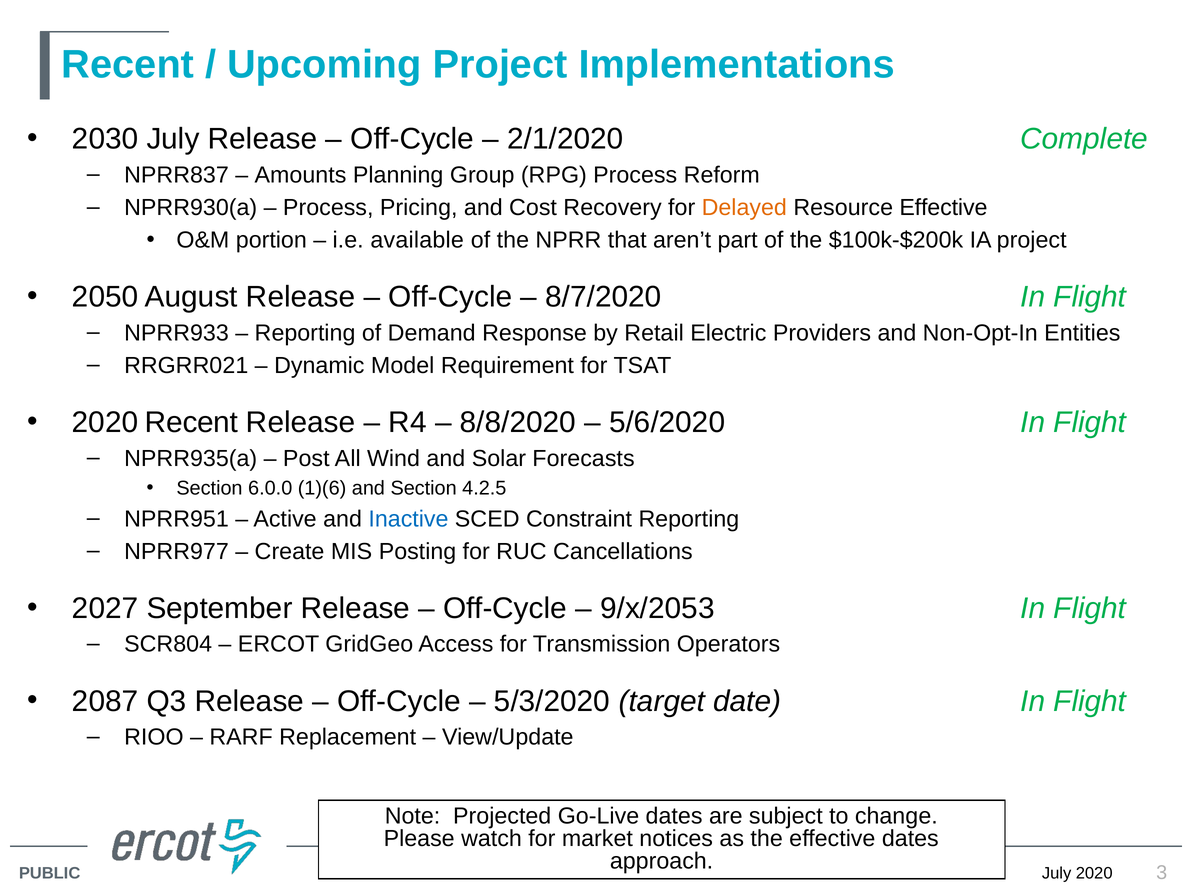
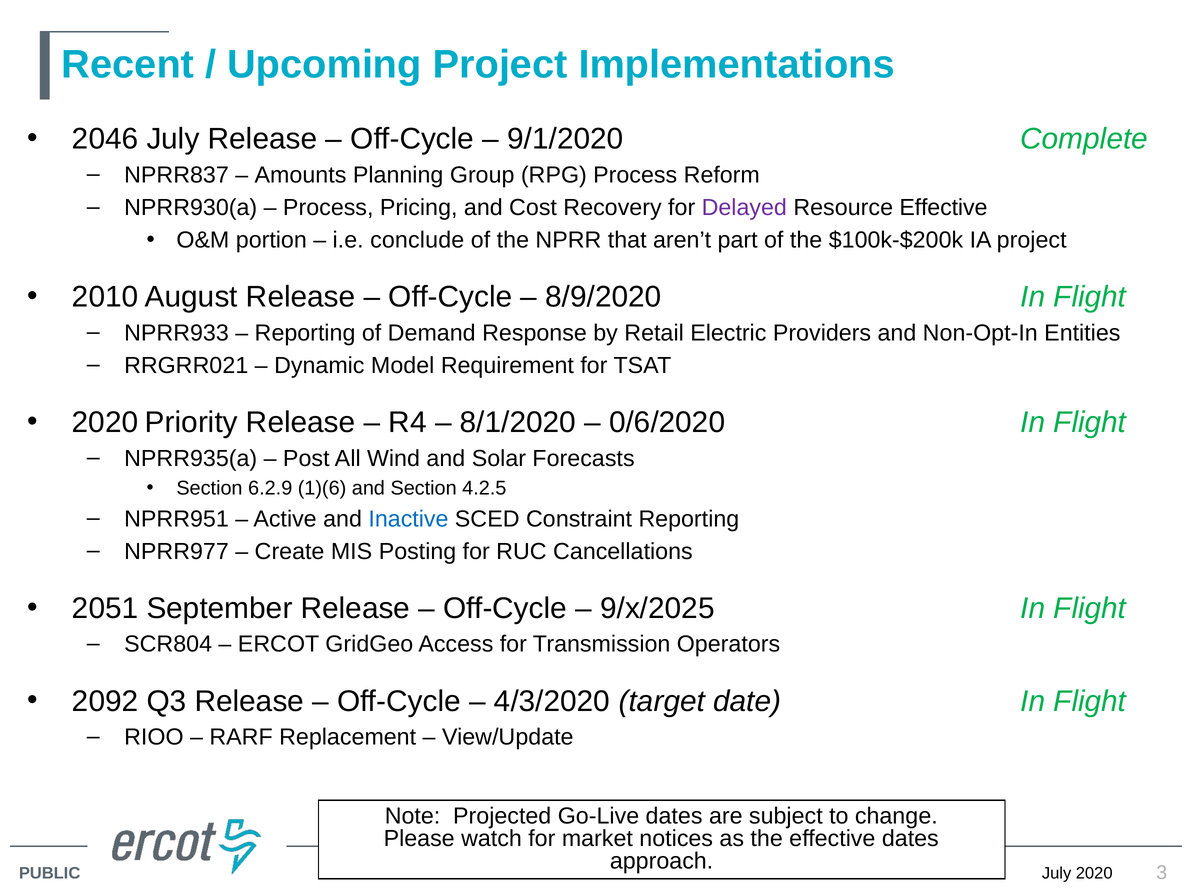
2030: 2030 -> 2046 (105, 139)
2/1/2020: 2/1/2020 -> 9/1/2020 (565, 139)
Delayed colour: orange -> purple (744, 207)
available: available -> conclude (417, 240)
2050: 2050 -> 2010 (105, 297)
8/7/2020: 8/7/2020 -> 8/9/2020 (603, 297)
Recent: Recent -> Priority (191, 422)
8/8/2020: 8/8/2020 -> 8/1/2020 (518, 422)
5/6/2020: 5/6/2020 -> 0/6/2020 (667, 422)
6.0.0: 6.0.0 -> 6.2.9 (270, 488)
2027: 2027 -> 2051 (105, 608)
9/x/2053: 9/x/2053 -> 9/x/2025 (657, 608)
2087: 2087 -> 2092 (105, 701)
5/3/2020: 5/3/2020 -> 4/3/2020 (552, 701)
